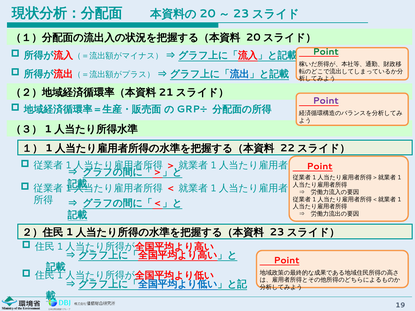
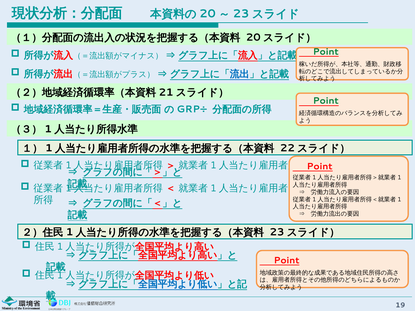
Point colour: purple -> green (326, 101)
